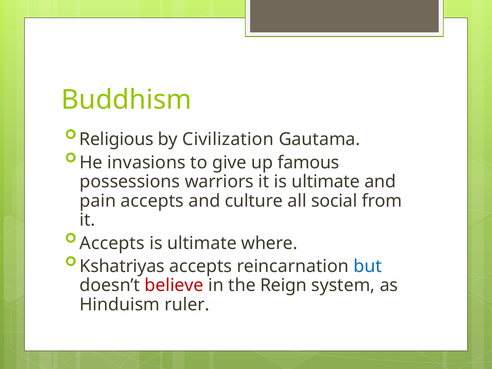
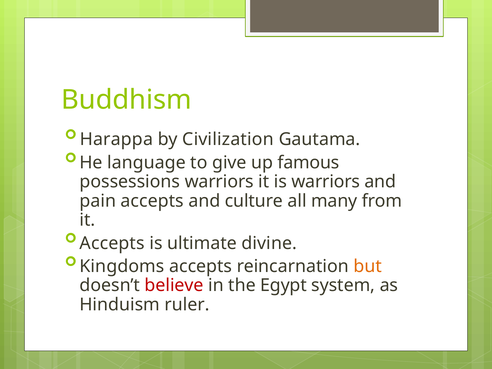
Religious: Religious -> Harappa (116, 139)
invasions: invasions -> language (146, 163)
it is ultimate: ultimate -> warriors (326, 182)
social: social -> many (334, 201)
where: where -> divine (269, 243)
Kshatriyas: Kshatriyas -> Kingdoms (122, 266)
but colour: blue -> orange (368, 266)
Reign: Reign -> Egypt (284, 285)
